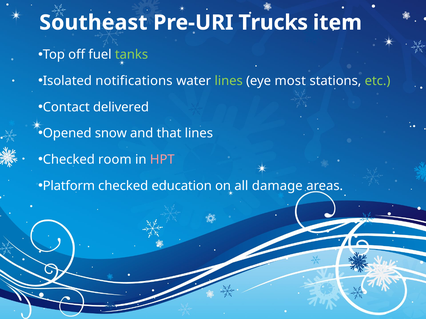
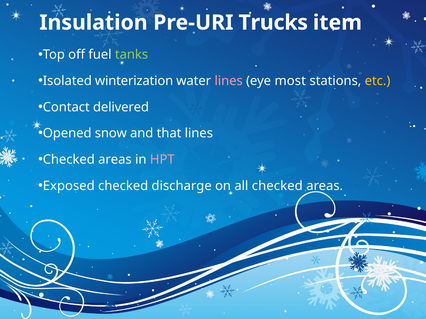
Southeast: Southeast -> Insulation (93, 23)
notifications: notifications -> winterization (134, 81)
lines colour: light green -> pink (229, 81)
etc colour: light green -> yellow (378, 81)
room: room -> areas (115, 160)
Platform: Platform -> Exposed (69, 186)
education: education -> discharge (182, 186)
all damage: damage -> checked (277, 186)
